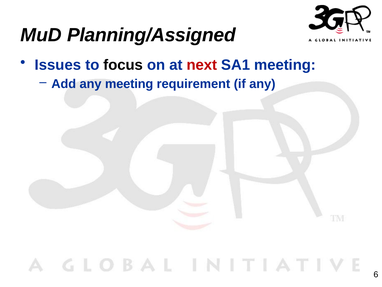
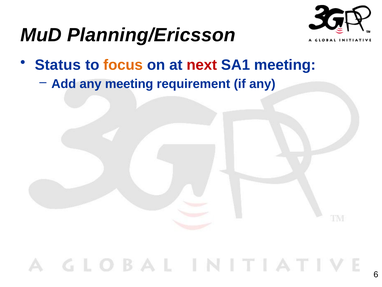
Planning/Assigned: Planning/Assigned -> Planning/Ericsson (151, 35)
Issues: Issues -> Status (58, 65)
focus colour: black -> orange (123, 65)
